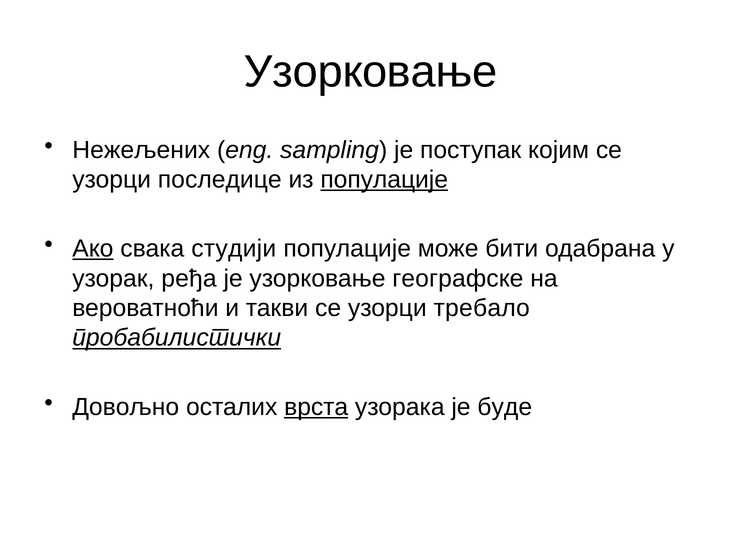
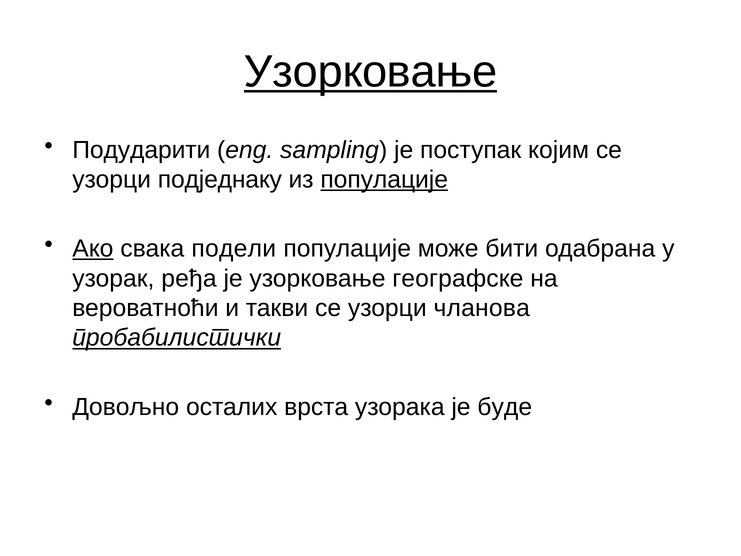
Узорковање underline: none -> present (371, 72)
Нежељених: Нежељених -> Подударити (141, 150)
последице: последице -> подједнаку (220, 180)
студији: студији -> подели (234, 249)
требало: требало -> чланова (482, 308)
врста underline: present -> none (316, 407)
